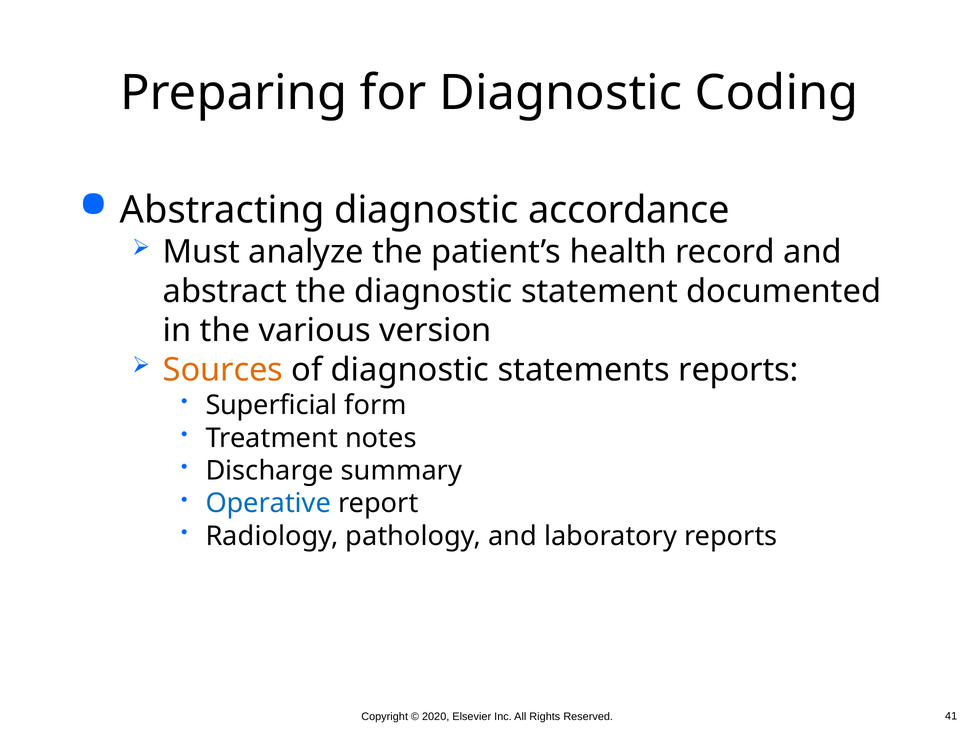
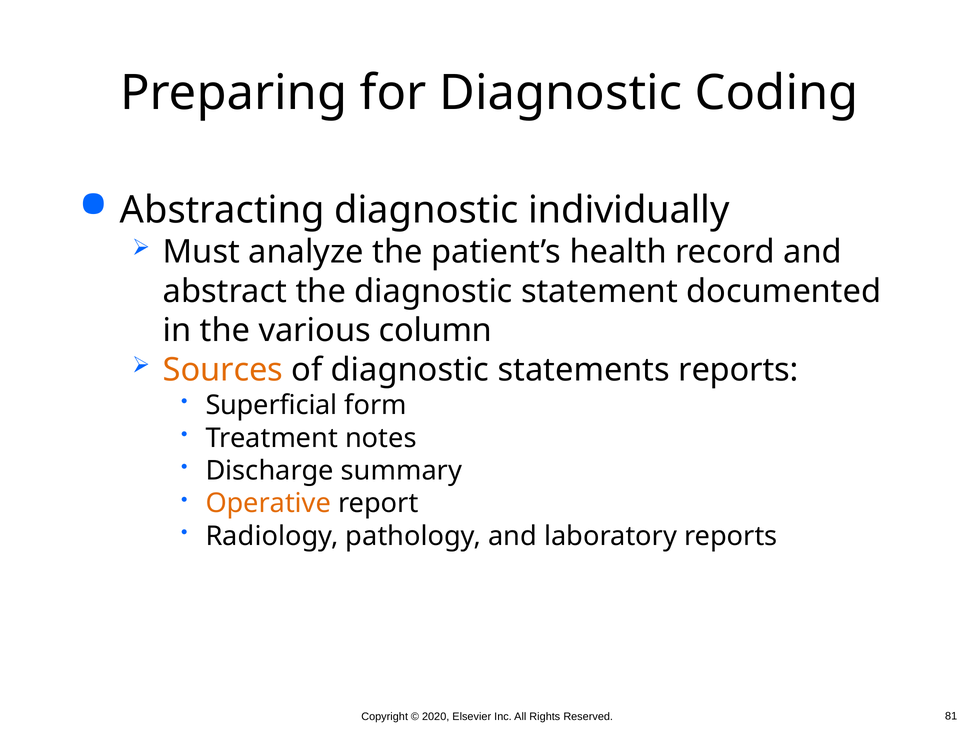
accordance: accordance -> individually (629, 210)
version: version -> column (435, 330)
Operative colour: blue -> orange (268, 503)
41: 41 -> 81 (951, 715)
